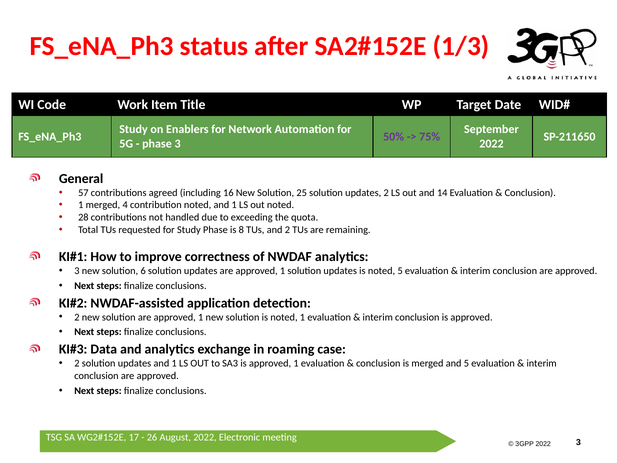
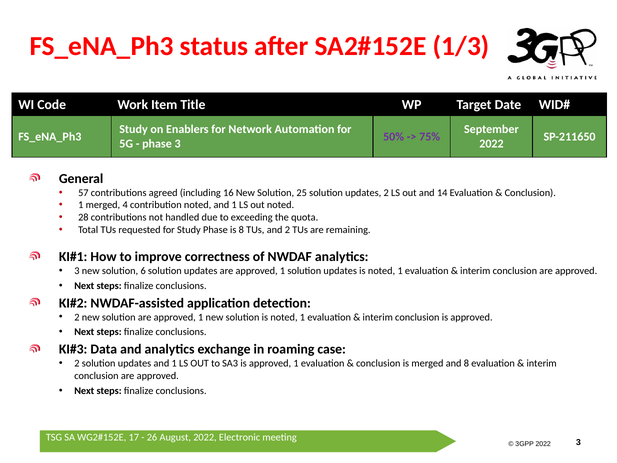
updates is noted 5: 5 -> 1 (400, 271)
and 5: 5 -> 8 (466, 363)
